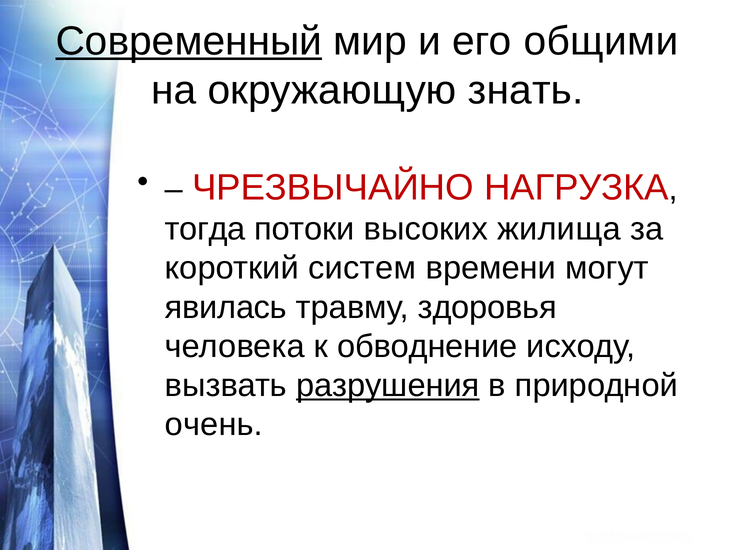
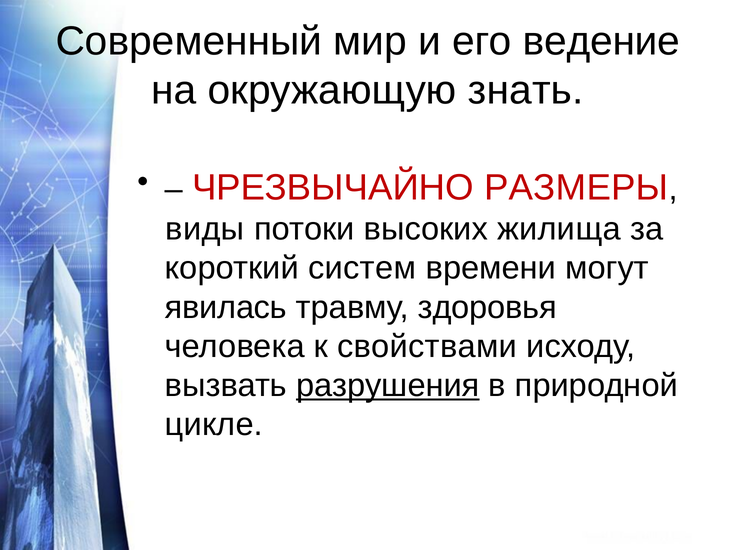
Современный underline: present -> none (189, 41)
общими: общими -> ведение (601, 41)
НАГРУЗКА: НАГРУЗКА -> РАЗМЕРЫ (576, 188)
тогда: тогда -> виды (205, 229)
обводнение: обводнение -> свойствами (427, 347)
очень: очень -> цикле (214, 425)
